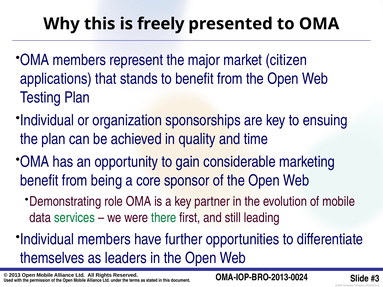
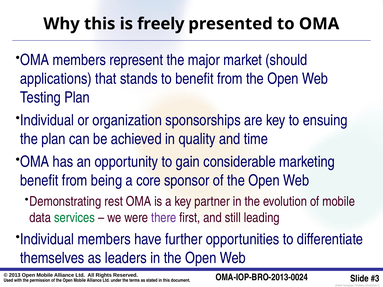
citizen: citizen -> should (286, 60)
role: role -> rest (114, 202)
there colour: green -> purple (164, 218)
